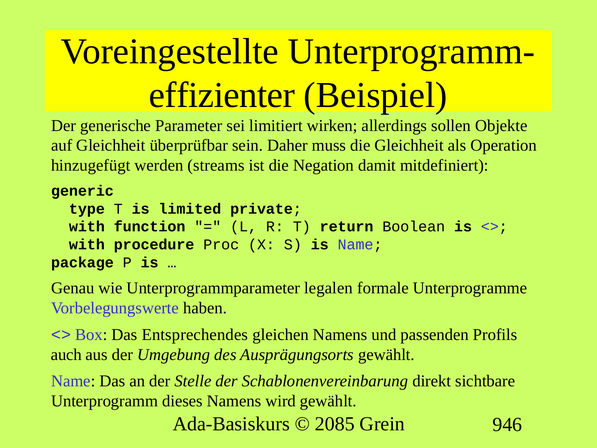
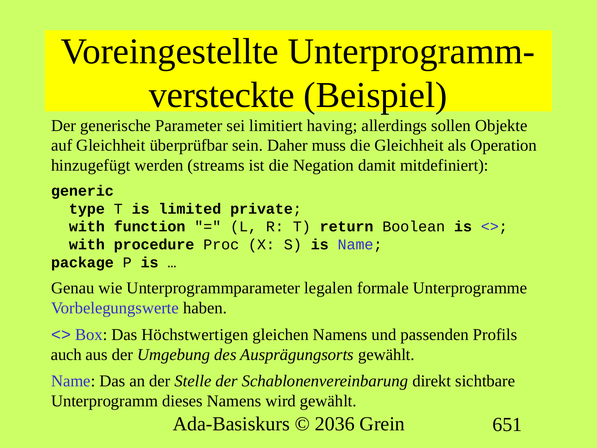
effizienter: effizienter -> versteckte (222, 95)
wirken: wirken -> having (332, 125)
Entsprechendes: Entsprechendes -> Höchstwertigen (195, 334)
2085: 2085 -> 2036 (335, 424)
946: 946 -> 651 (507, 424)
